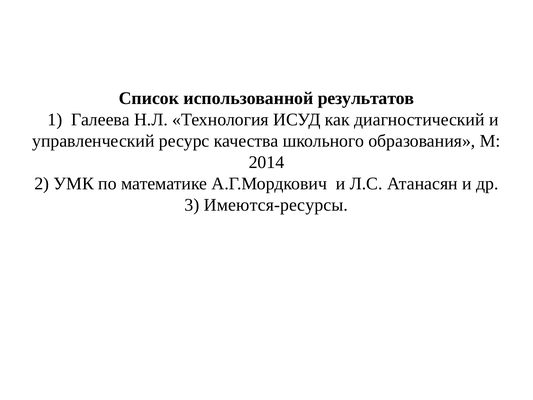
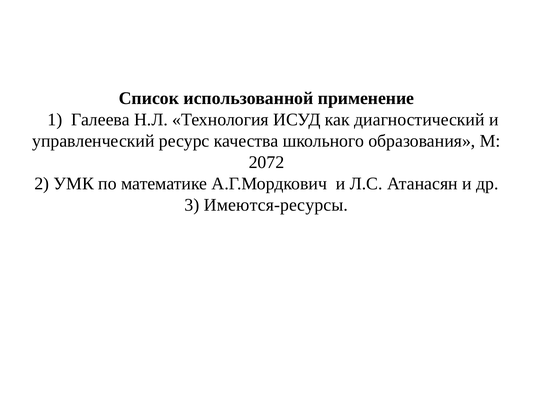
результатов: результатов -> применение (366, 98)
2014: 2014 -> 2072 (266, 162)
